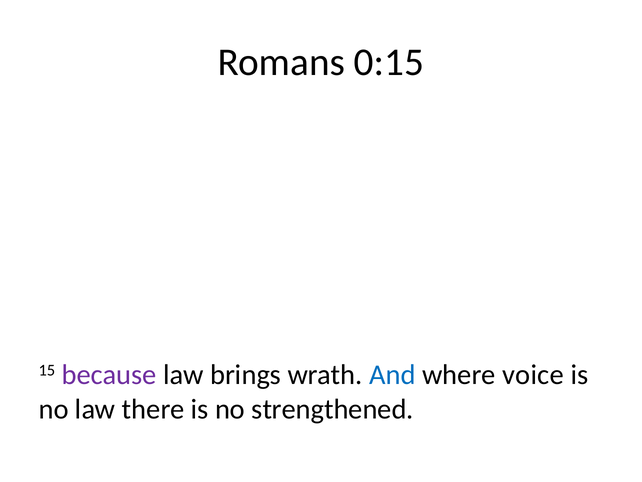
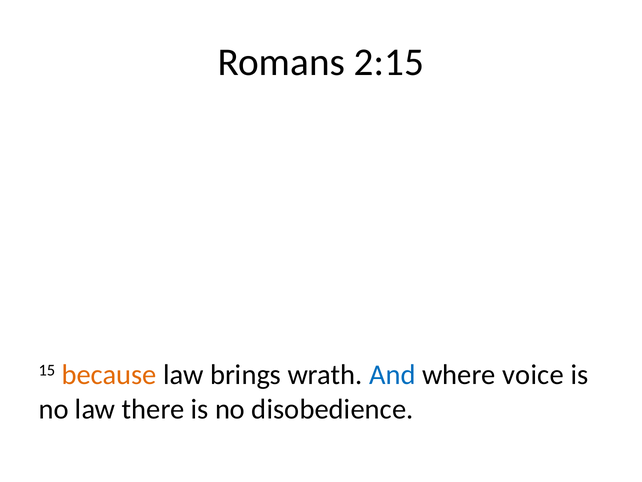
0:15: 0:15 -> 2:15 (389, 62)
because colour: purple -> orange (109, 375)
strengthened: strengthened -> disobedience (332, 409)
